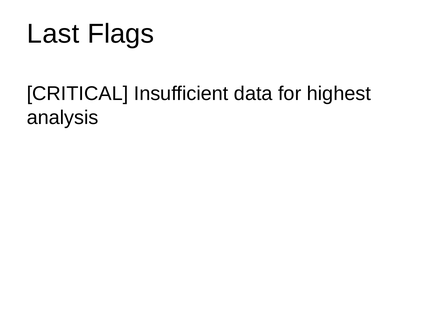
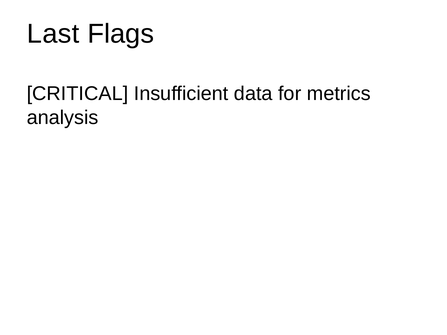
highest: highest -> metrics (339, 94)
